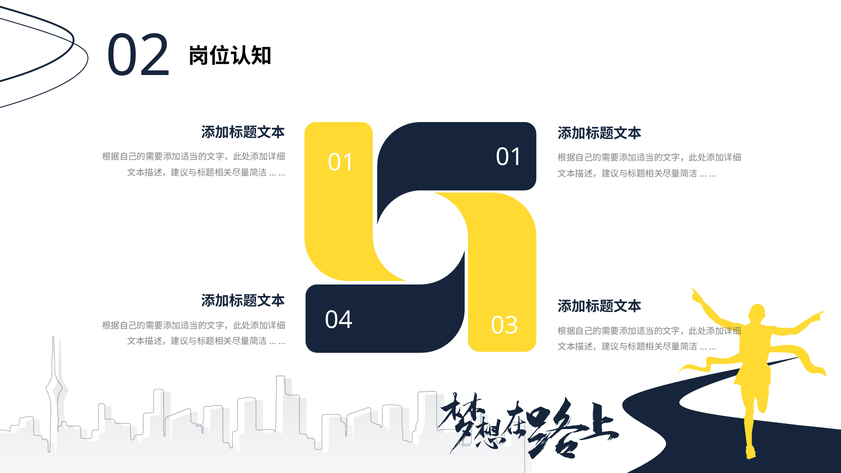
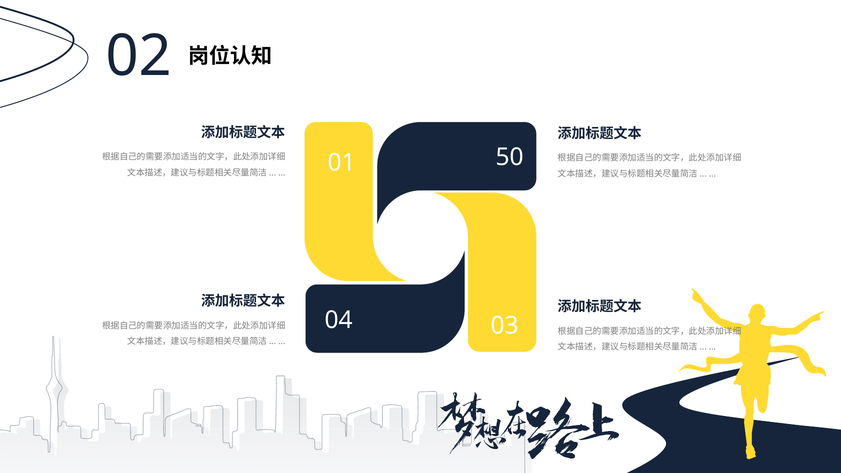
01 01: 01 -> 50 (510, 157)
